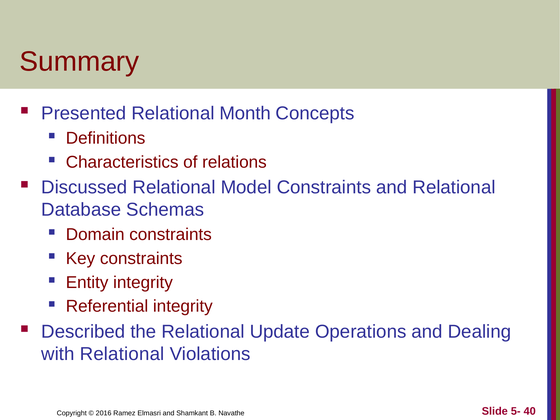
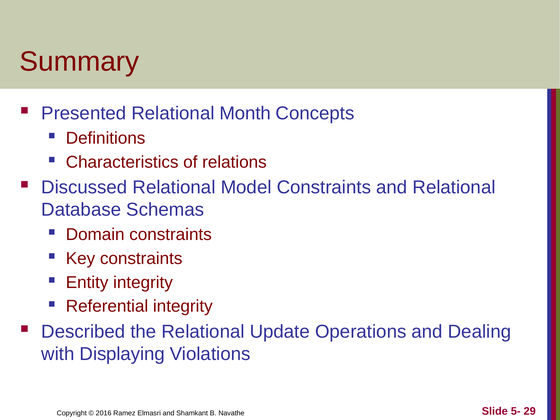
with Relational: Relational -> Displaying (122, 354)
40: 40 -> 29 (530, 411)
